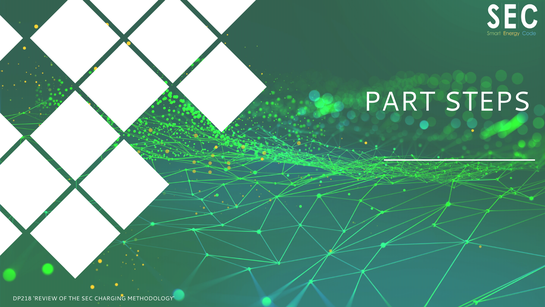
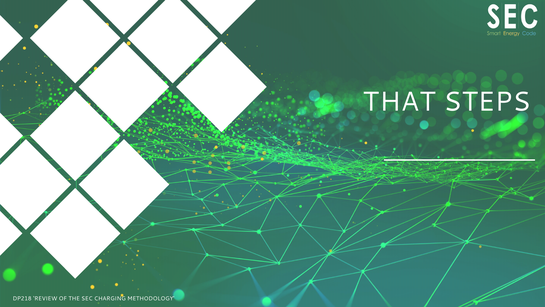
PART: PART -> THAT (399, 102)
